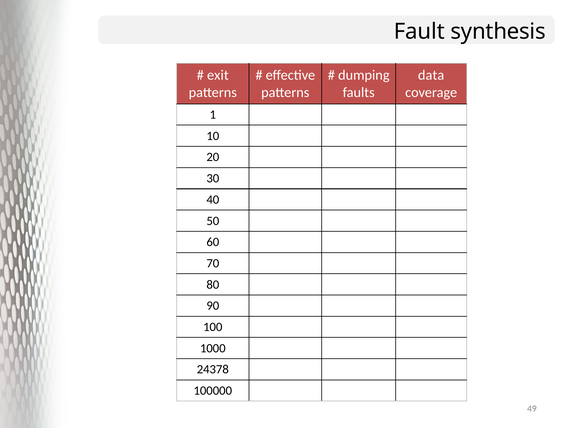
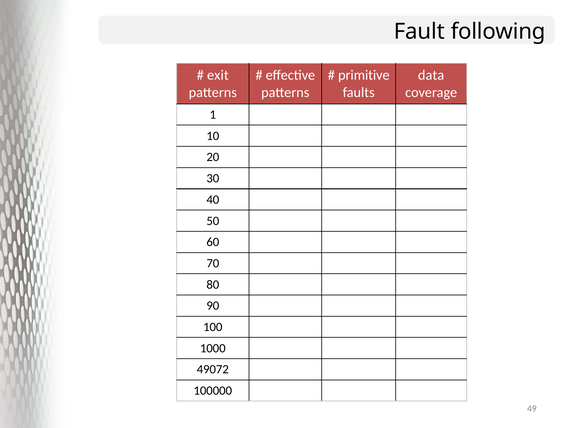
synthesis: synthesis -> following (498, 31)
dumping: dumping -> primitive (364, 75)
24378: 24378 -> 49072 (213, 370)
